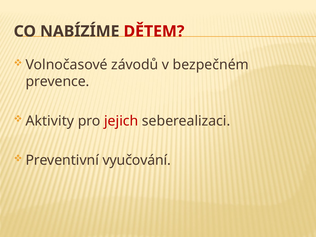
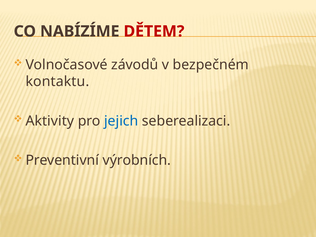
prevence: prevence -> kontaktu (57, 82)
jejich colour: red -> blue (121, 121)
vyučování: vyučování -> výrobních (137, 160)
